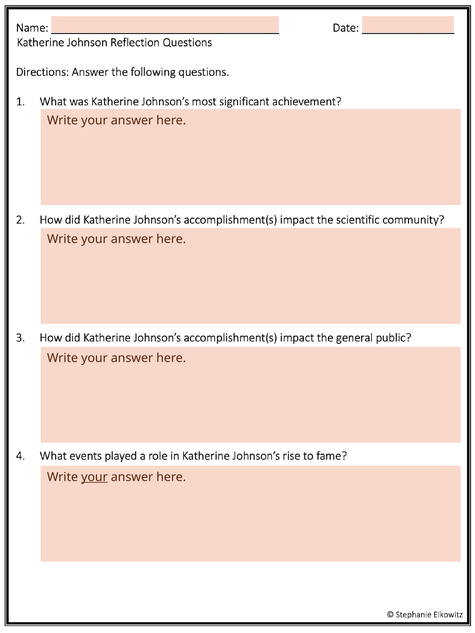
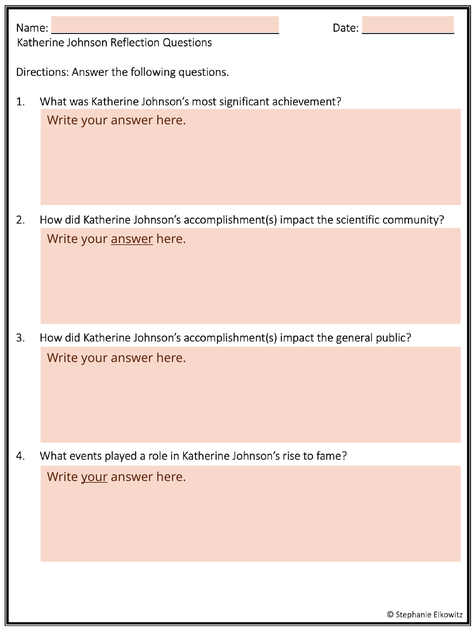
answer underline: none -> present (132, 239)
